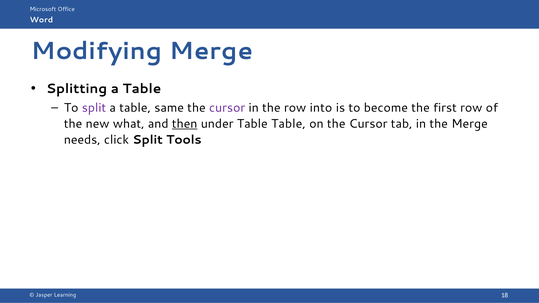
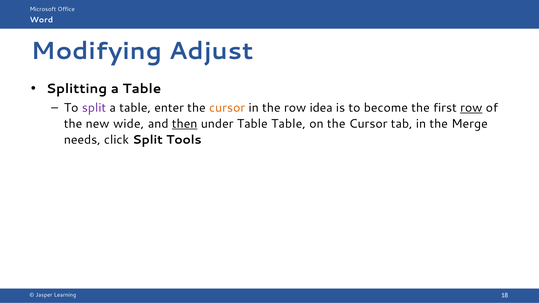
Modifying Merge: Merge -> Adjust (211, 51)
same: same -> enter (169, 108)
cursor colour: purple -> orange (227, 108)
into: into -> idea (321, 108)
row underline: none -> present (471, 108)
what: what -> wide (129, 124)
